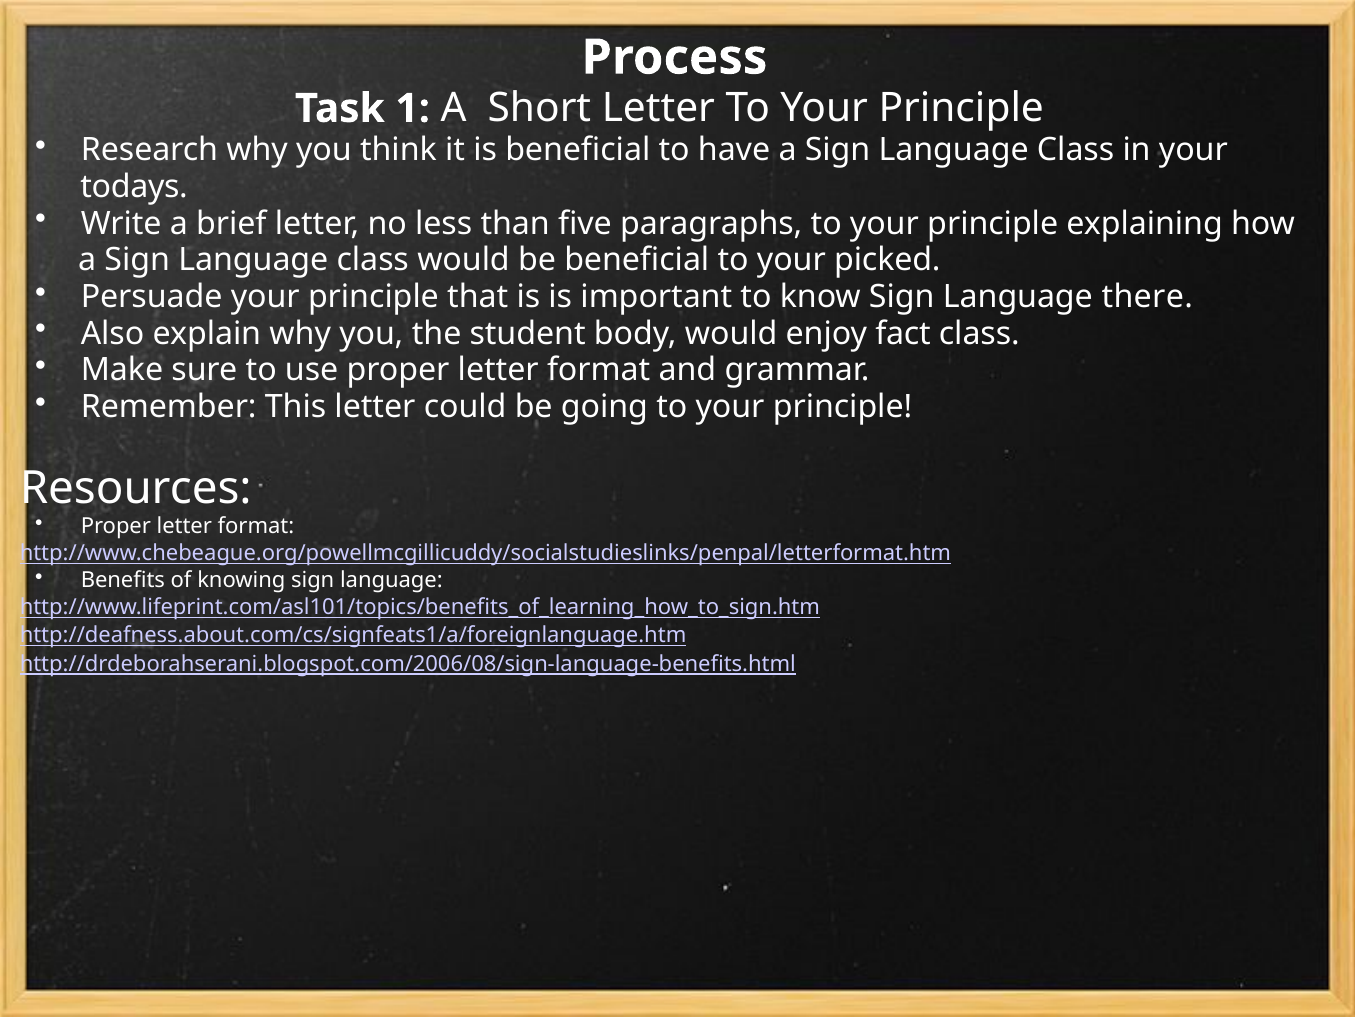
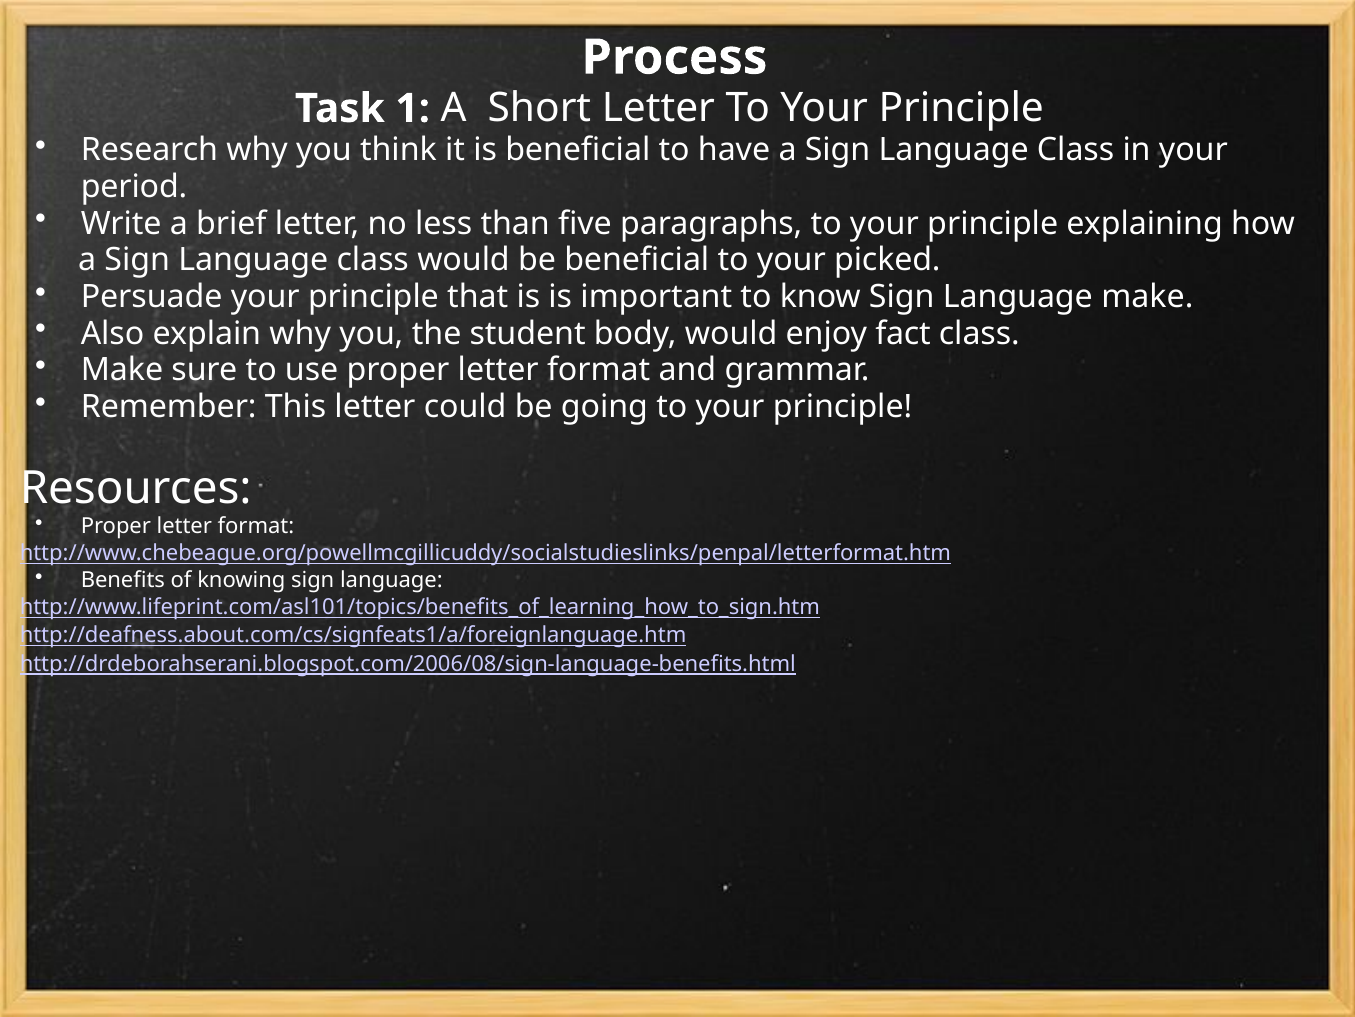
todays: todays -> period (134, 187)
Language there: there -> make (1147, 297)
